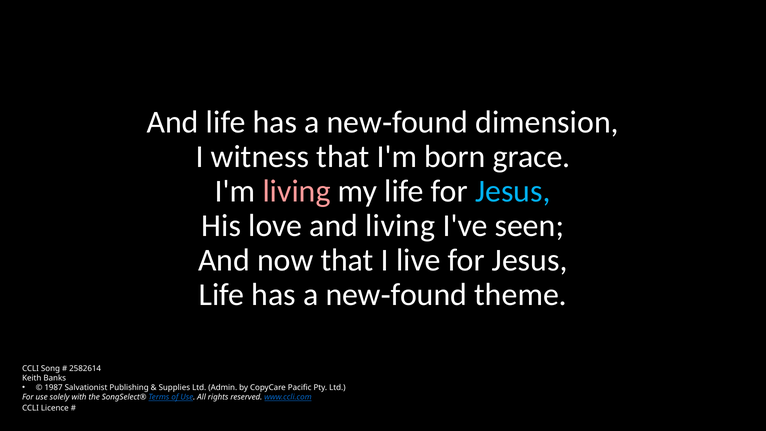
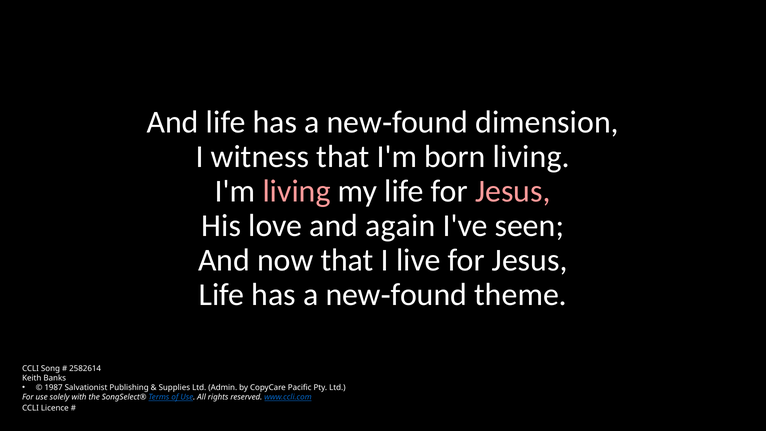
born grace: grace -> living (531, 157)
Jesus colour: light blue -> pink (513, 191)
and living: living -> again (400, 226)
